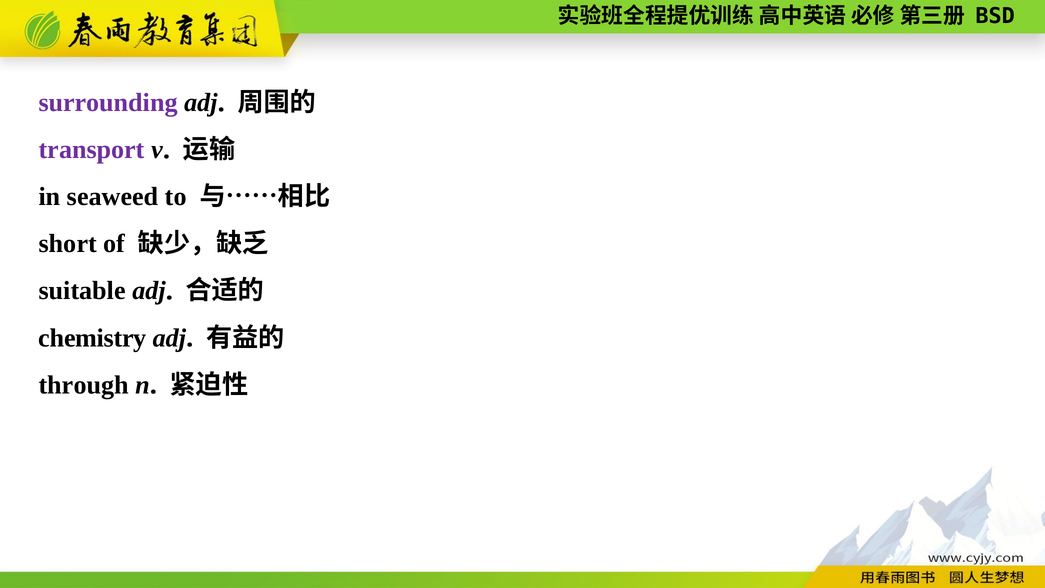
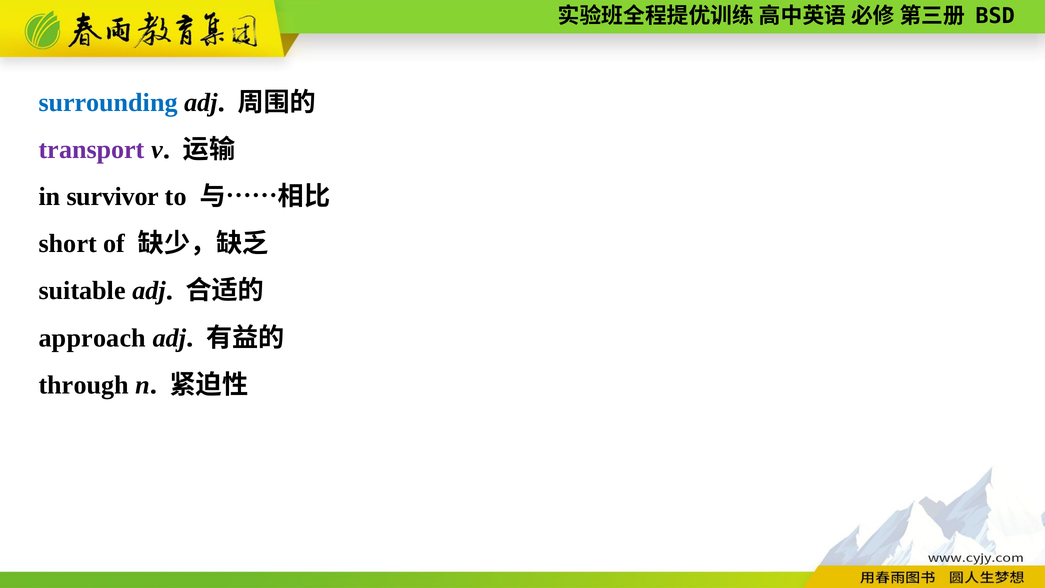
surrounding colour: purple -> blue (108, 103)
seaweed: seaweed -> survivor (113, 197)
chemistry: chemistry -> approach (92, 338)
